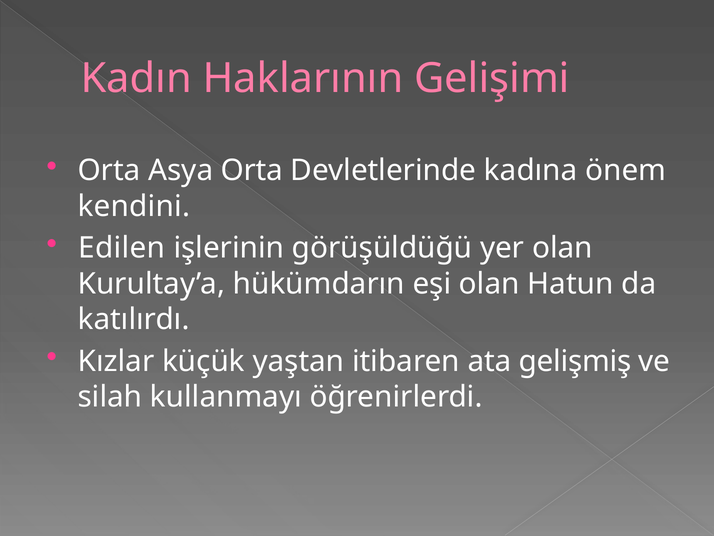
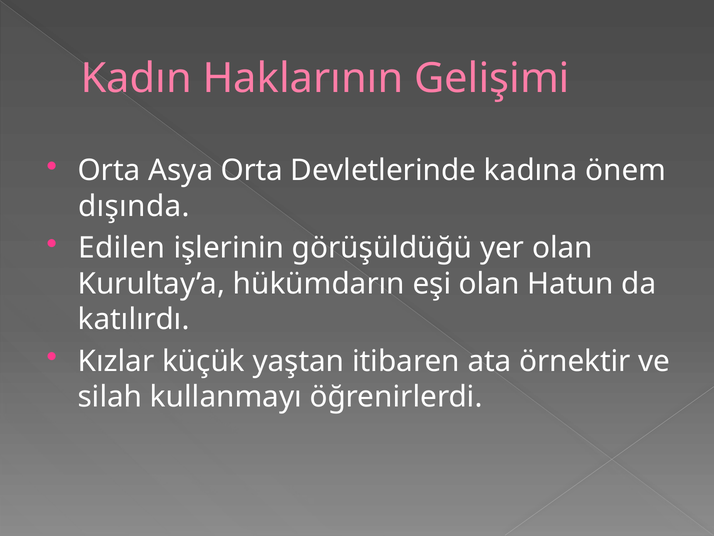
kendini: kendini -> dışında (134, 206)
gelişmiş: gelişmiş -> örnektir (575, 361)
